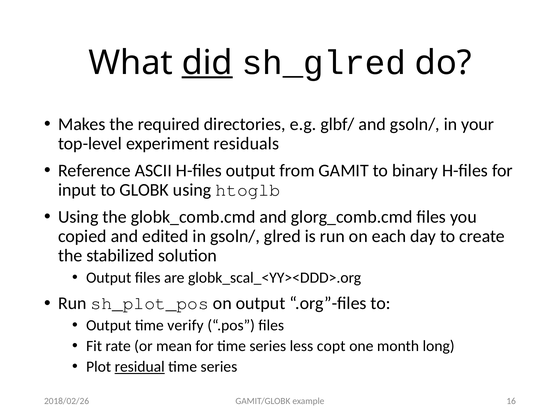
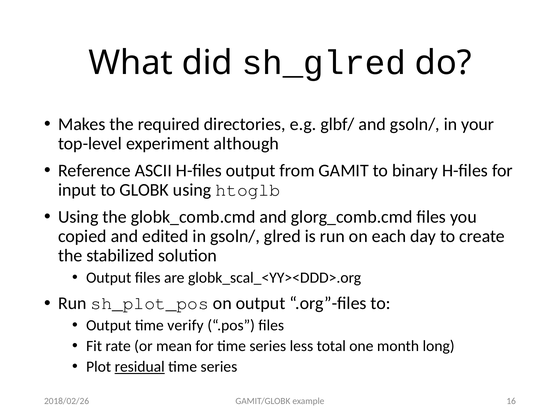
did underline: present -> none (207, 63)
residuals: residuals -> although (246, 143)
copt: copt -> total (331, 346)
